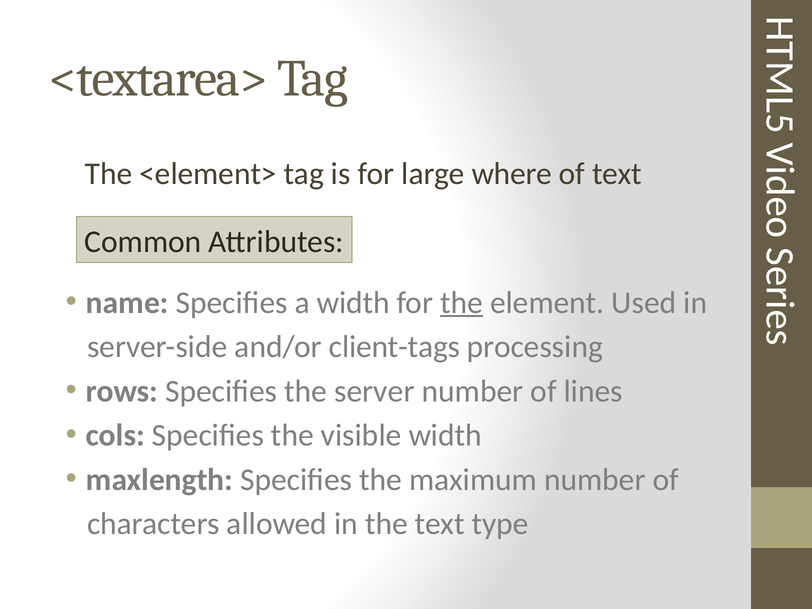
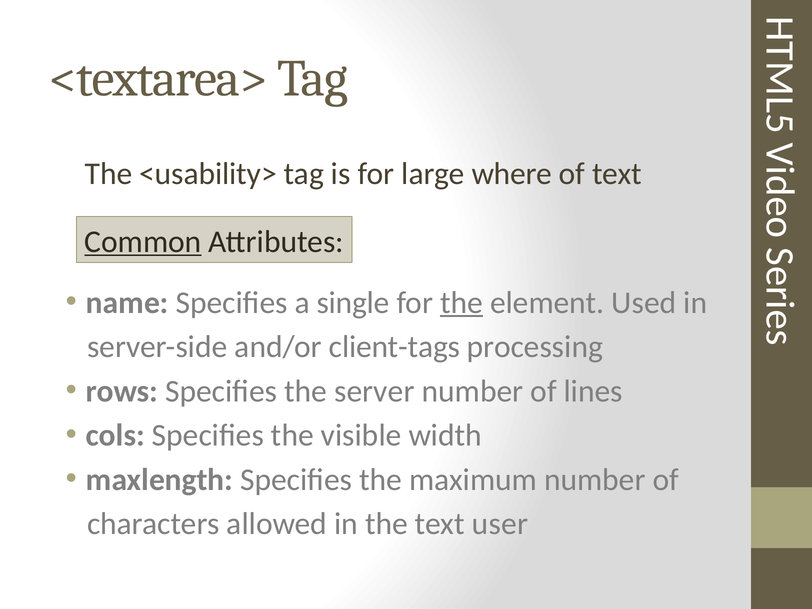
<element>: <element> -> <usability> (208, 174)
Common underline: none -> present (143, 242)
a width: width -> single (353, 303)
type: type -> user (500, 524)
